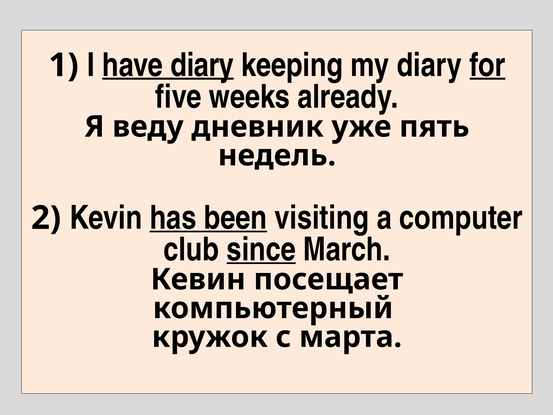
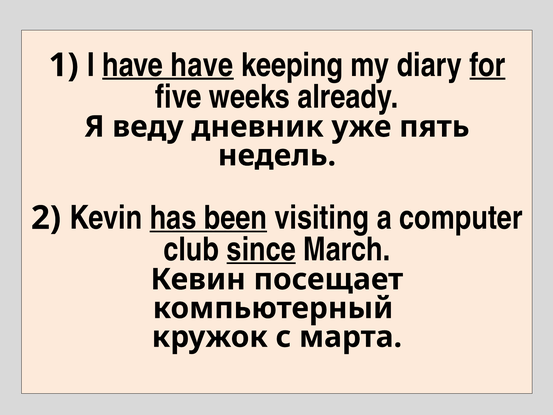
have diary: diary -> have (202, 65)
